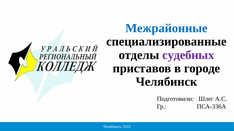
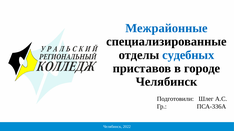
судебных colour: purple -> blue (188, 55)
